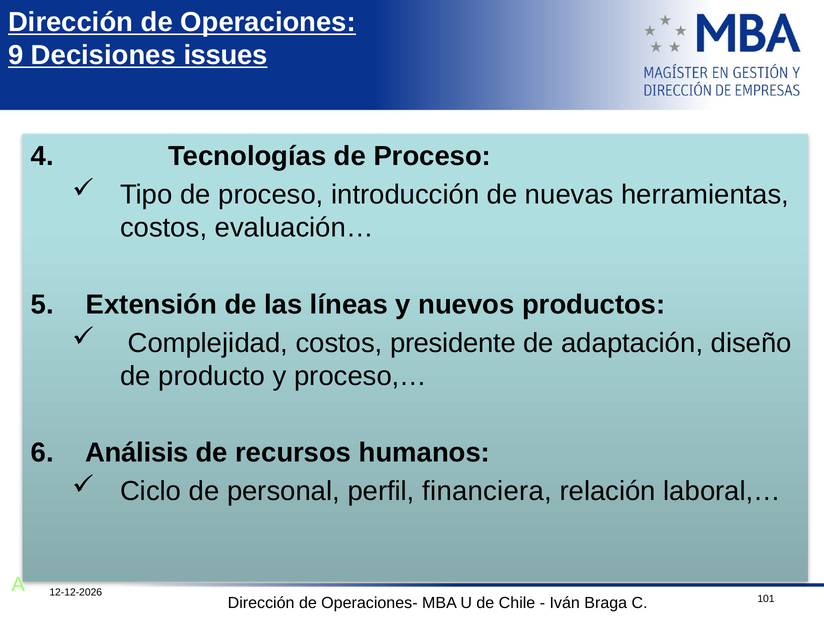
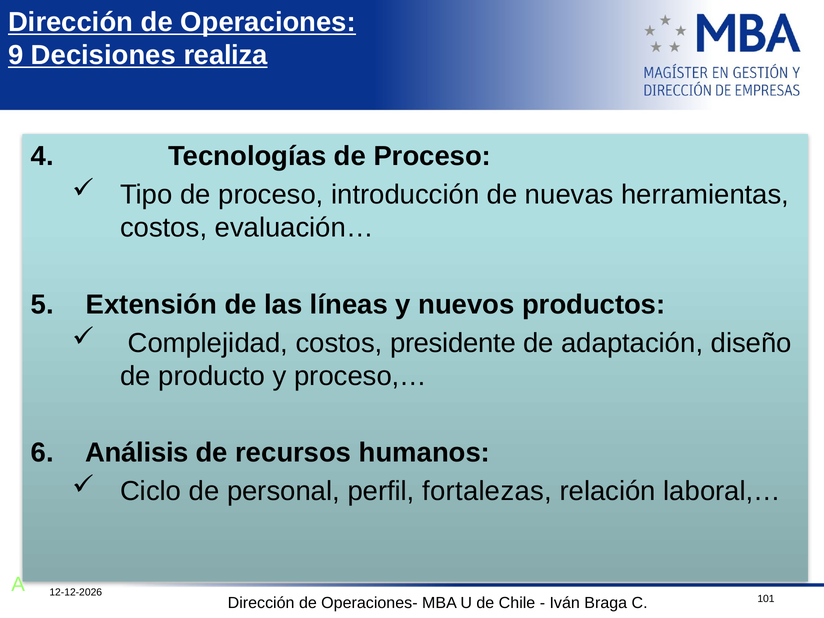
issues: issues -> realiza (226, 55)
financiera: financiera -> fortalezas (487, 491)
